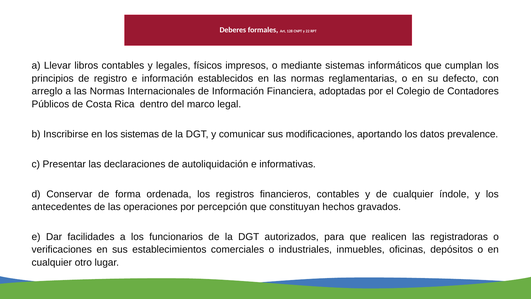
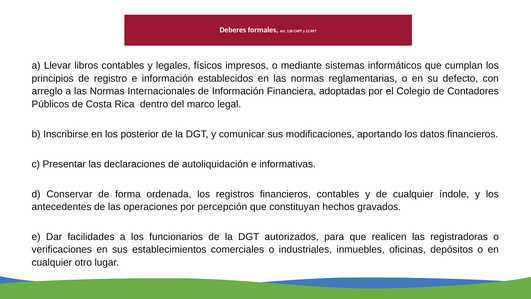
los sistemas: sistemas -> posterior (140, 134)
datos prevalence: prevalence -> financieros (473, 134)
